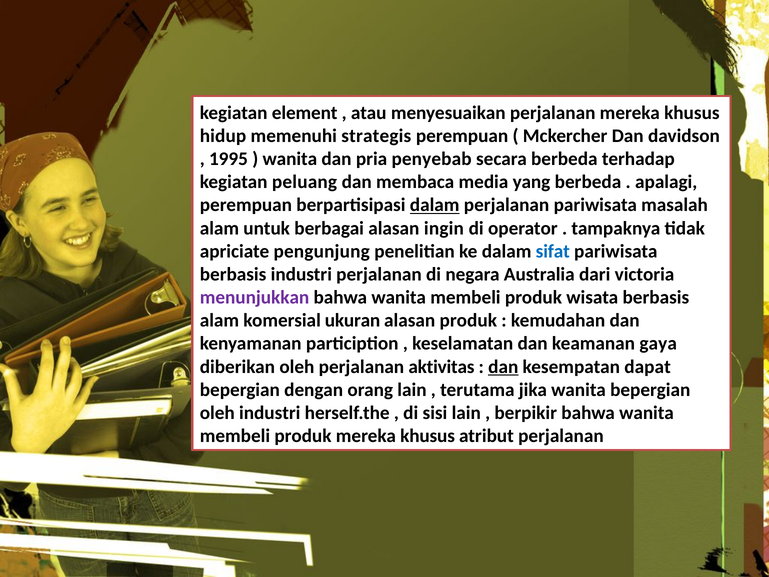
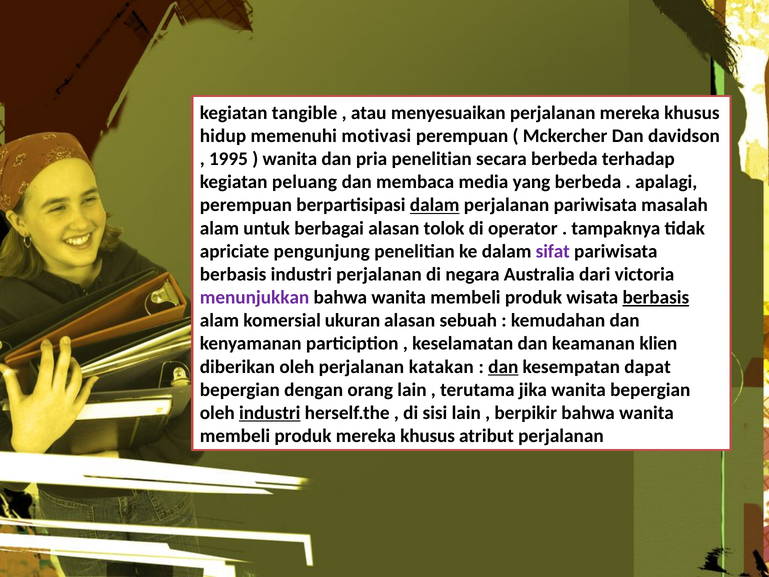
element: element -> tangible (305, 113)
strategis: strategis -> motivasi (376, 136)
pria penyebab: penyebab -> penelitian (432, 159)
ingin: ingin -> tolok (444, 228)
sifat colour: blue -> purple (553, 251)
berbasis underline: none -> present (656, 297)
alasan produk: produk -> sebuah (468, 320)
gaya: gaya -> klien (658, 343)
aktivitas: aktivitas -> katakan (441, 367)
industri underline: none -> present (270, 413)
